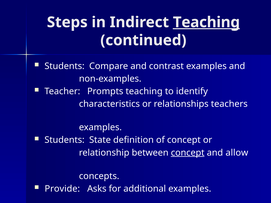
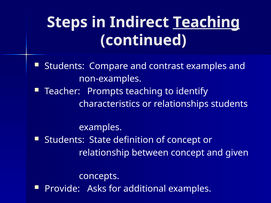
relationships teachers: teachers -> students (229, 104)
concept underline: present -> none (188, 153)
allow: allow -> given (237, 153)
